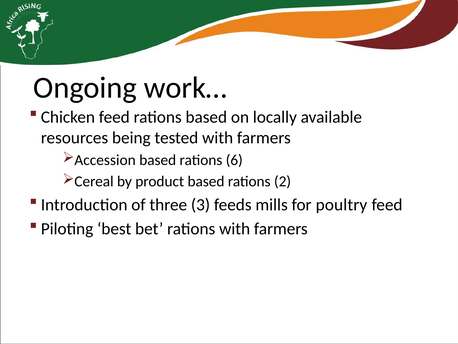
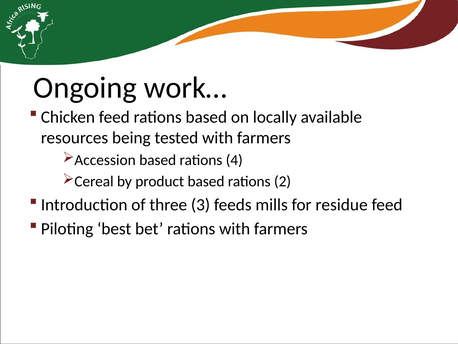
6: 6 -> 4 (234, 160)
poultry: poultry -> residue (342, 204)
